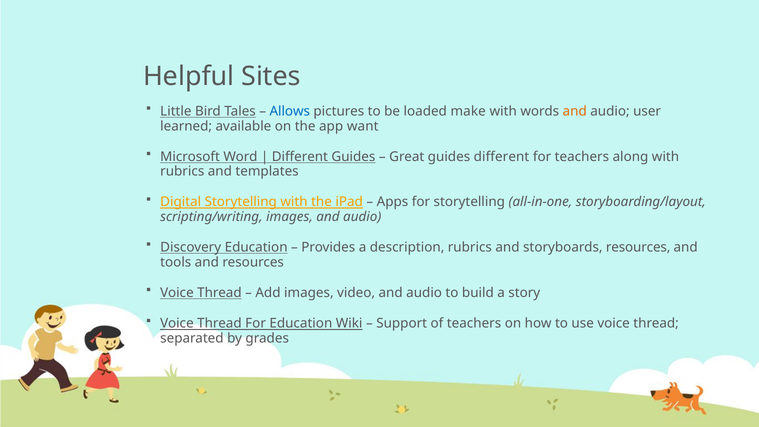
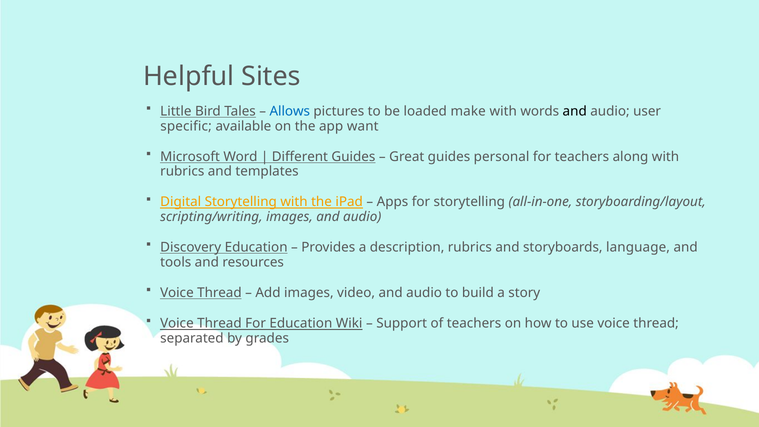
and colour: orange -> black (575, 111)
learned: learned -> specific (186, 126)
guides different: different -> personal (502, 157)
storyboards resources: resources -> language (638, 247)
